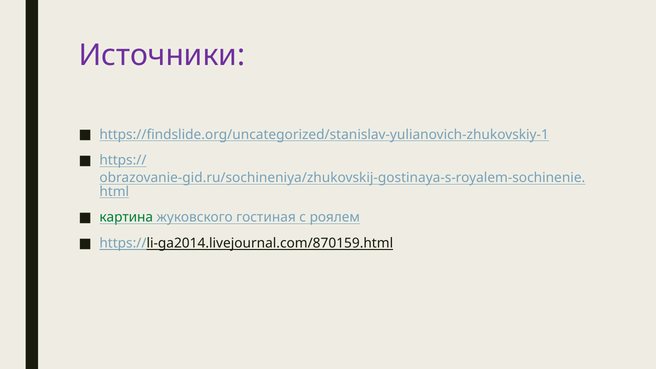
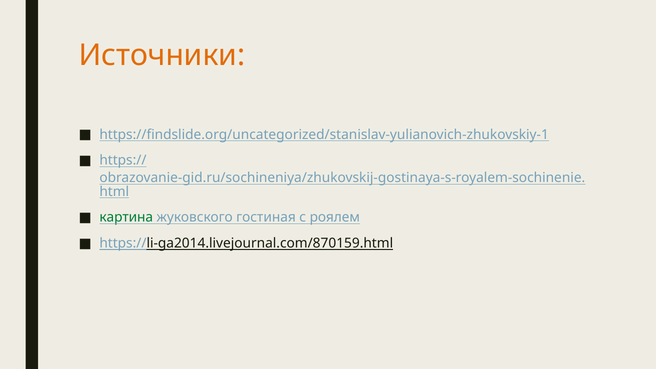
Источники colour: purple -> orange (162, 55)
